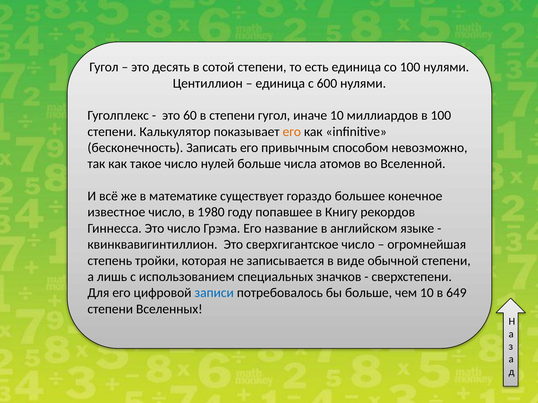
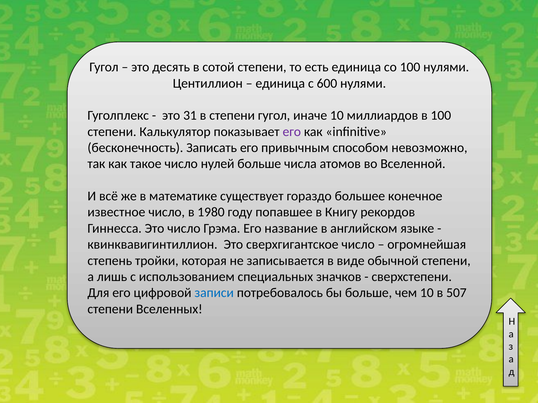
60: 60 -> 31 (190, 116)
его colour: orange -> purple (292, 132)
649: 649 -> 507 (456, 293)
